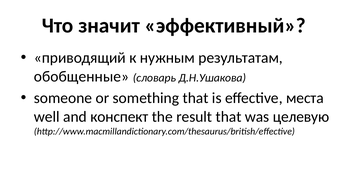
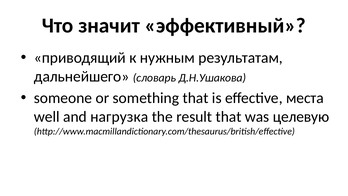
обобщенные: обобщенные -> дальнейшего (82, 76)
конспект: конспект -> нагрузка (119, 117)
